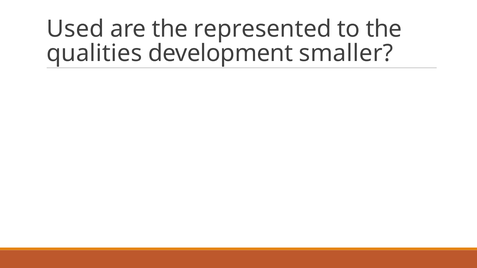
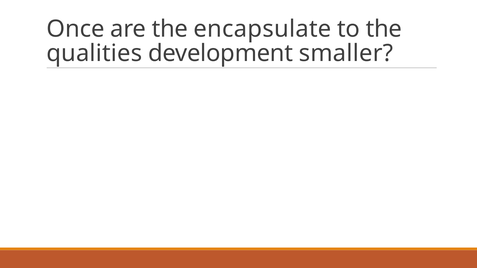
Used: Used -> Once (76, 29)
represented: represented -> encapsulate (262, 29)
